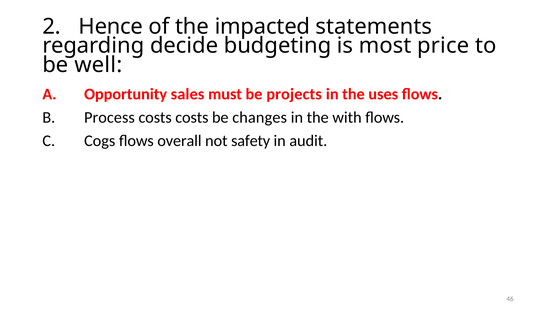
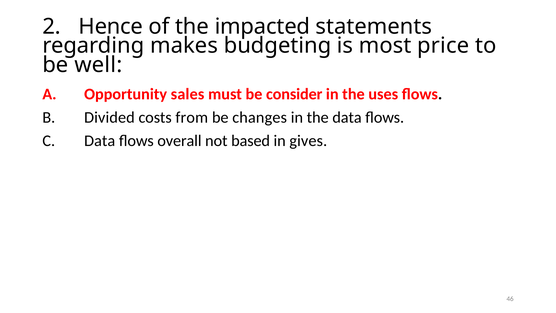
decide: decide -> makes (184, 46)
projects: projects -> consider (294, 94)
Process: Process -> Divided (109, 117)
costs costs: costs -> from (192, 117)
the with: with -> data (347, 117)
C Cogs: Cogs -> Data (100, 141)
safety: safety -> based (251, 141)
audit: audit -> gives (308, 141)
